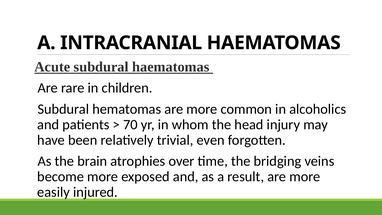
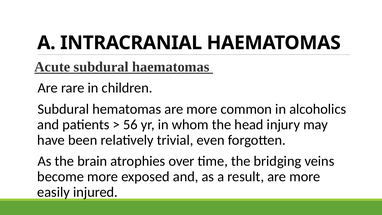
70: 70 -> 56 (130, 124)
